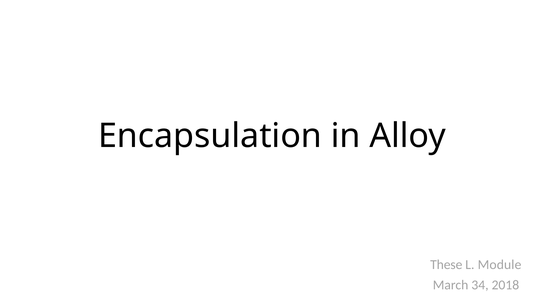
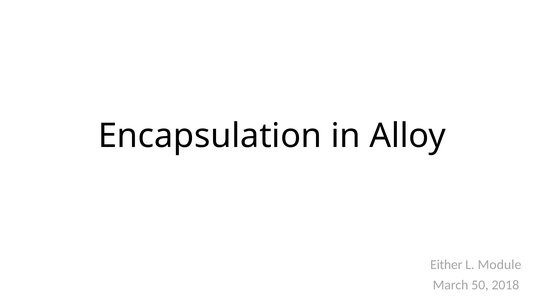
These: These -> Either (446, 265)
34: 34 -> 50 (480, 285)
